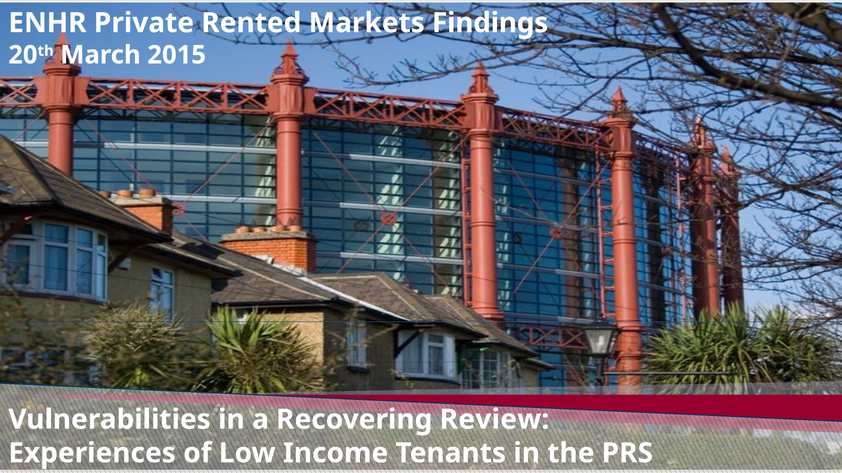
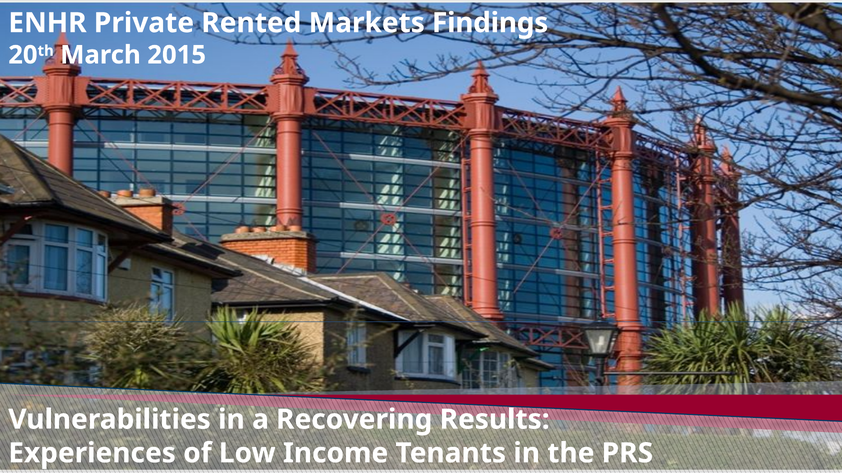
Review: Review -> Results (495, 420)
